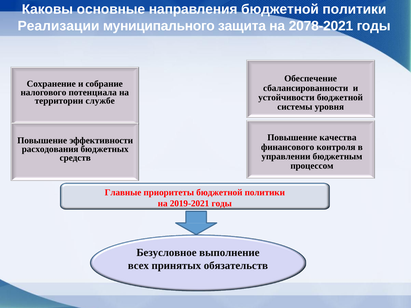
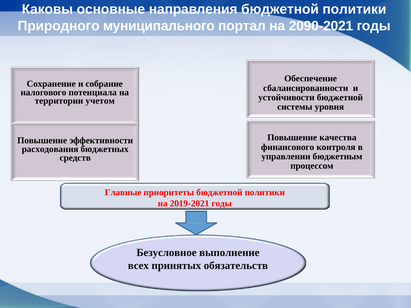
Реализации: Реализации -> Природного (59, 26)
защита: защита -> портал (242, 26)
2078-2021: 2078-2021 -> 2090-2021 (321, 26)
службе: службе -> учетом (100, 101)
